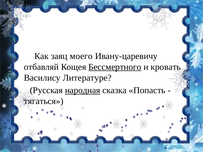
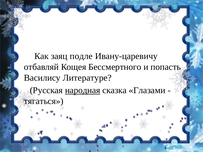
моего: моего -> подле (81, 56)
Бессмертного underline: present -> none (115, 67)
кровать: кровать -> попасть (166, 67)
Попасть: Попасть -> Глазами (147, 90)
